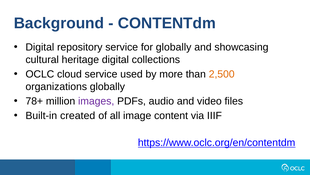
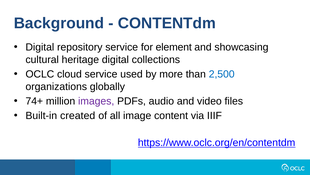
for globally: globally -> element (174, 47)
2,500 colour: orange -> blue (222, 74)
78+: 78+ -> 74+ (34, 101)
